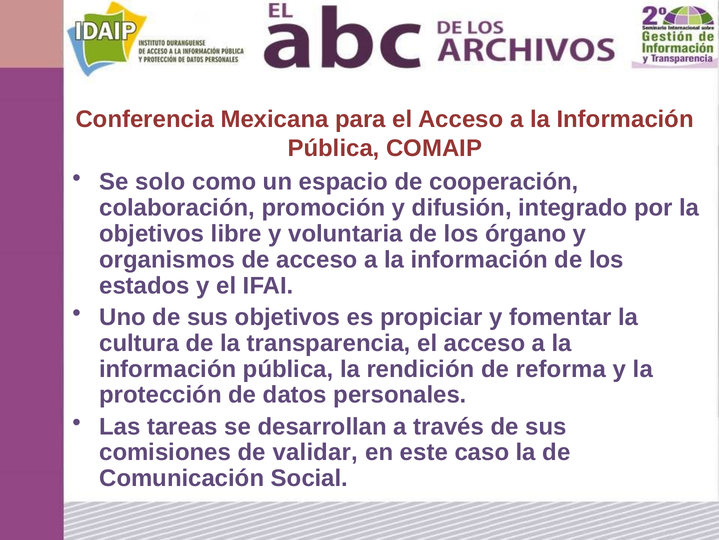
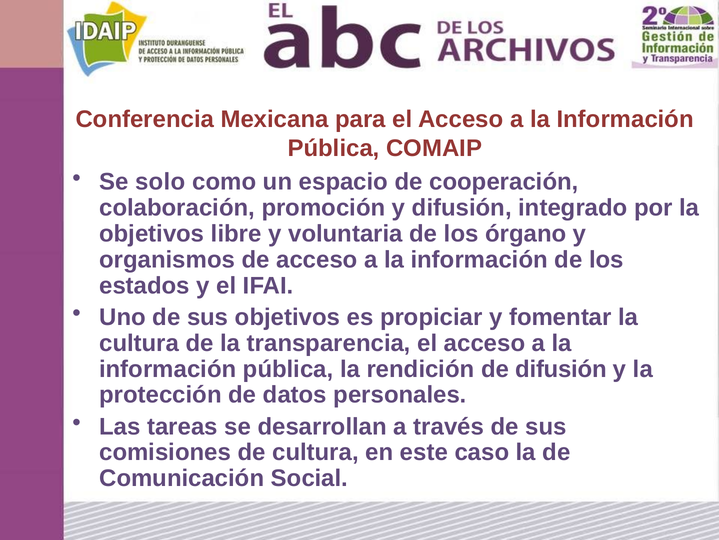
de reforma: reforma -> difusión (561, 369)
de validar: validar -> cultura (315, 452)
